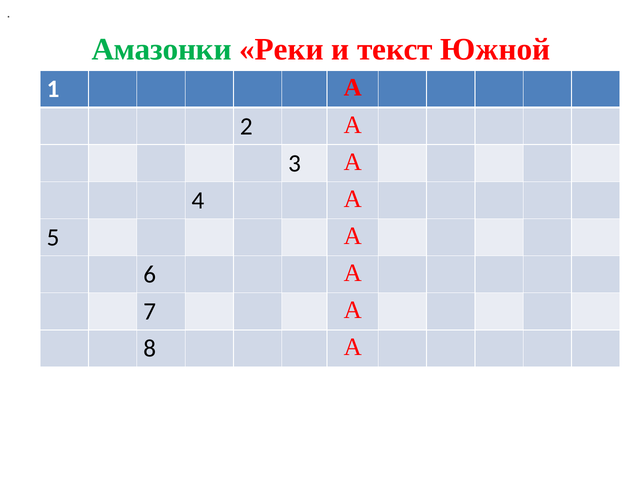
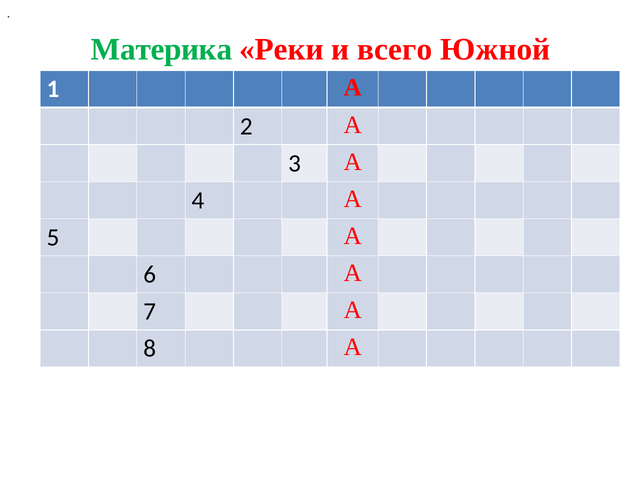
Амазонки: Амазонки -> Материка (162, 49)
текст: текст -> всего (395, 49)
